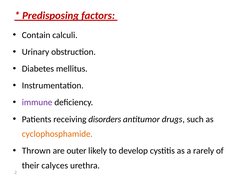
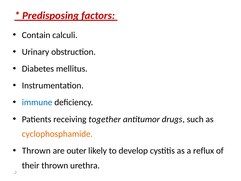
immune colour: purple -> blue (37, 102)
disorders: disorders -> together (105, 119)
rarely: rarely -> reflux (204, 151)
their calyces: calyces -> thrown (55, 165)
